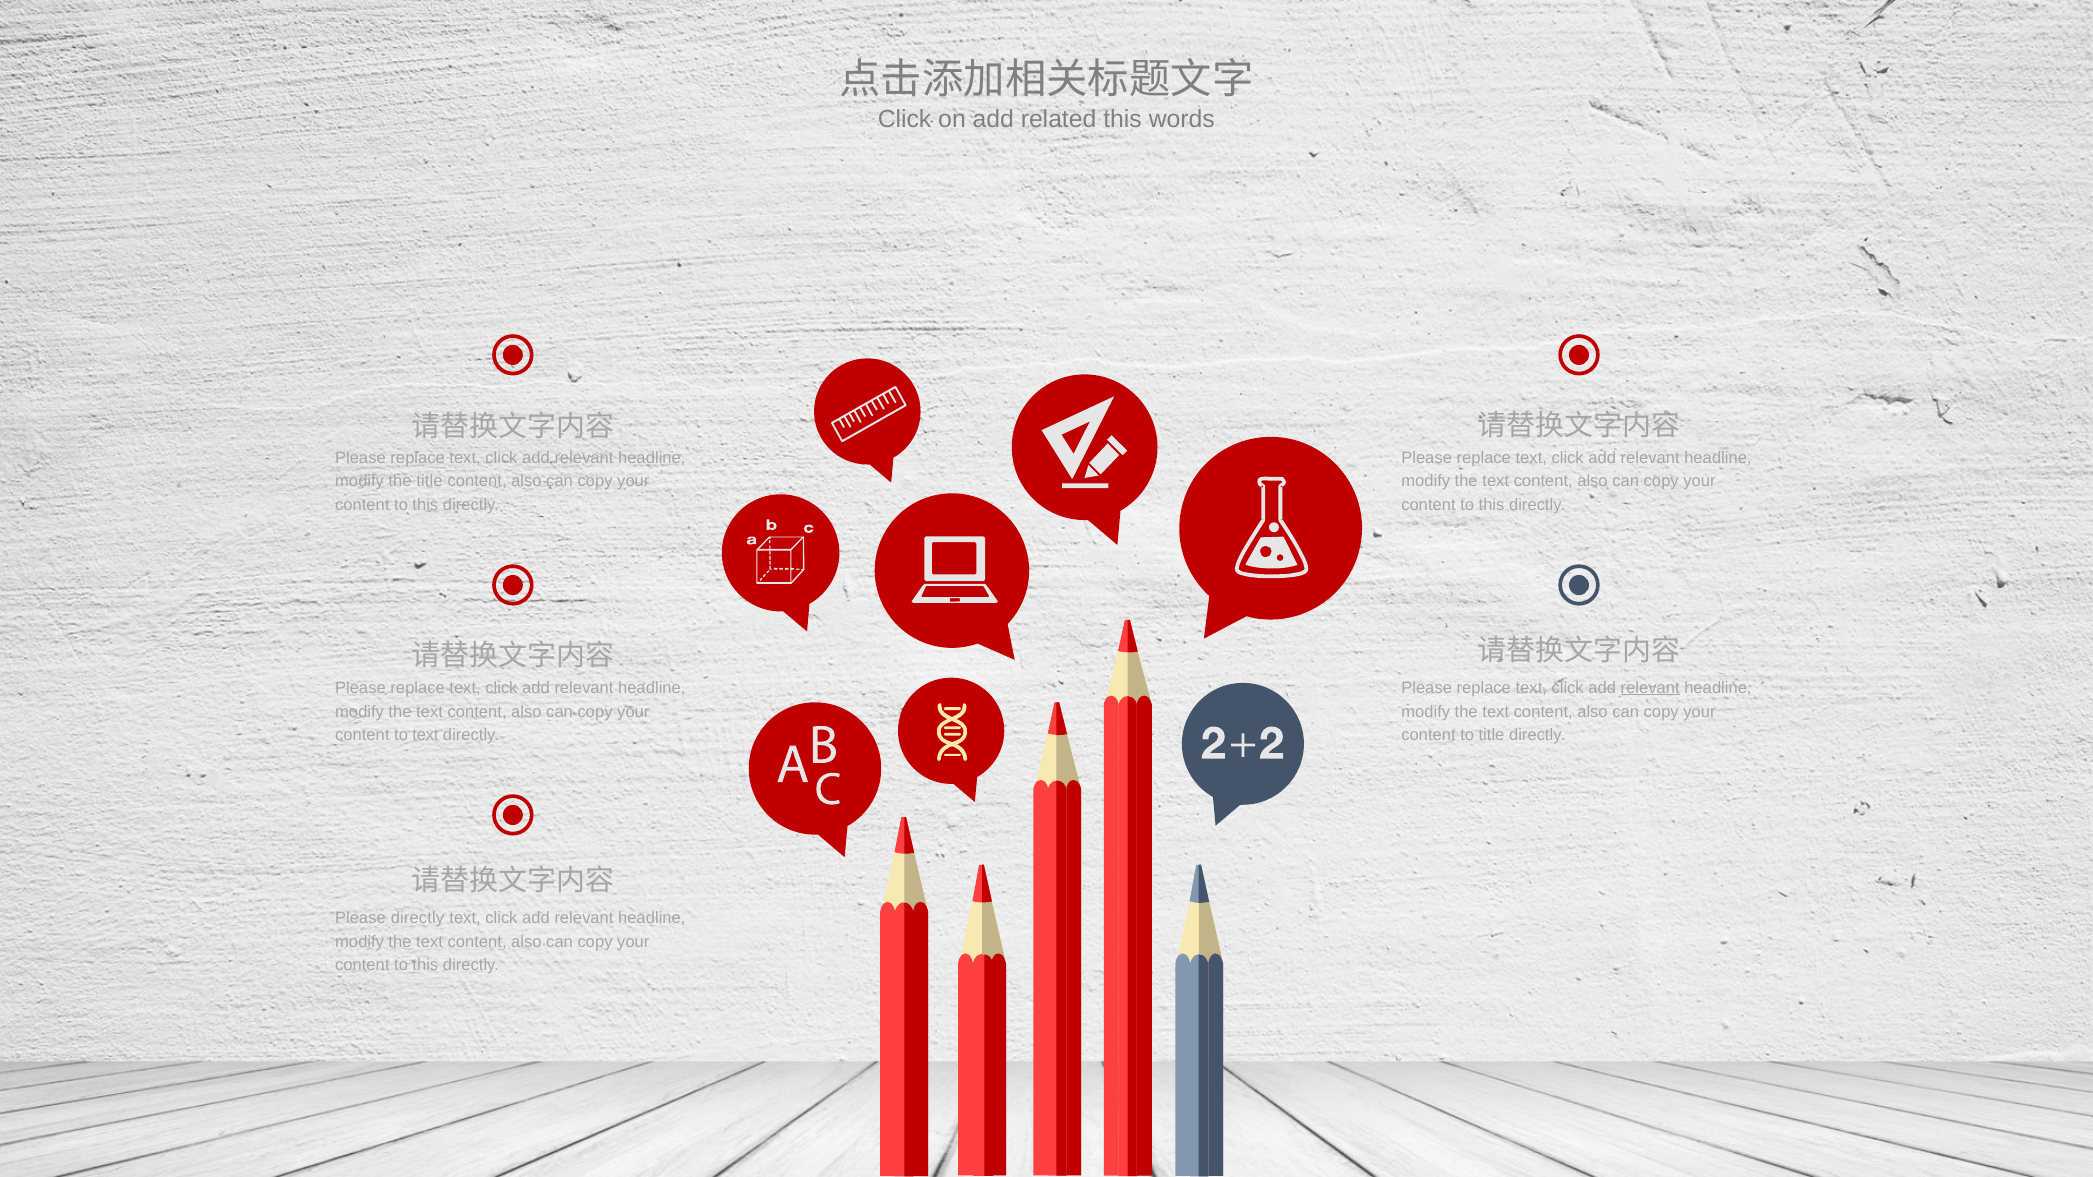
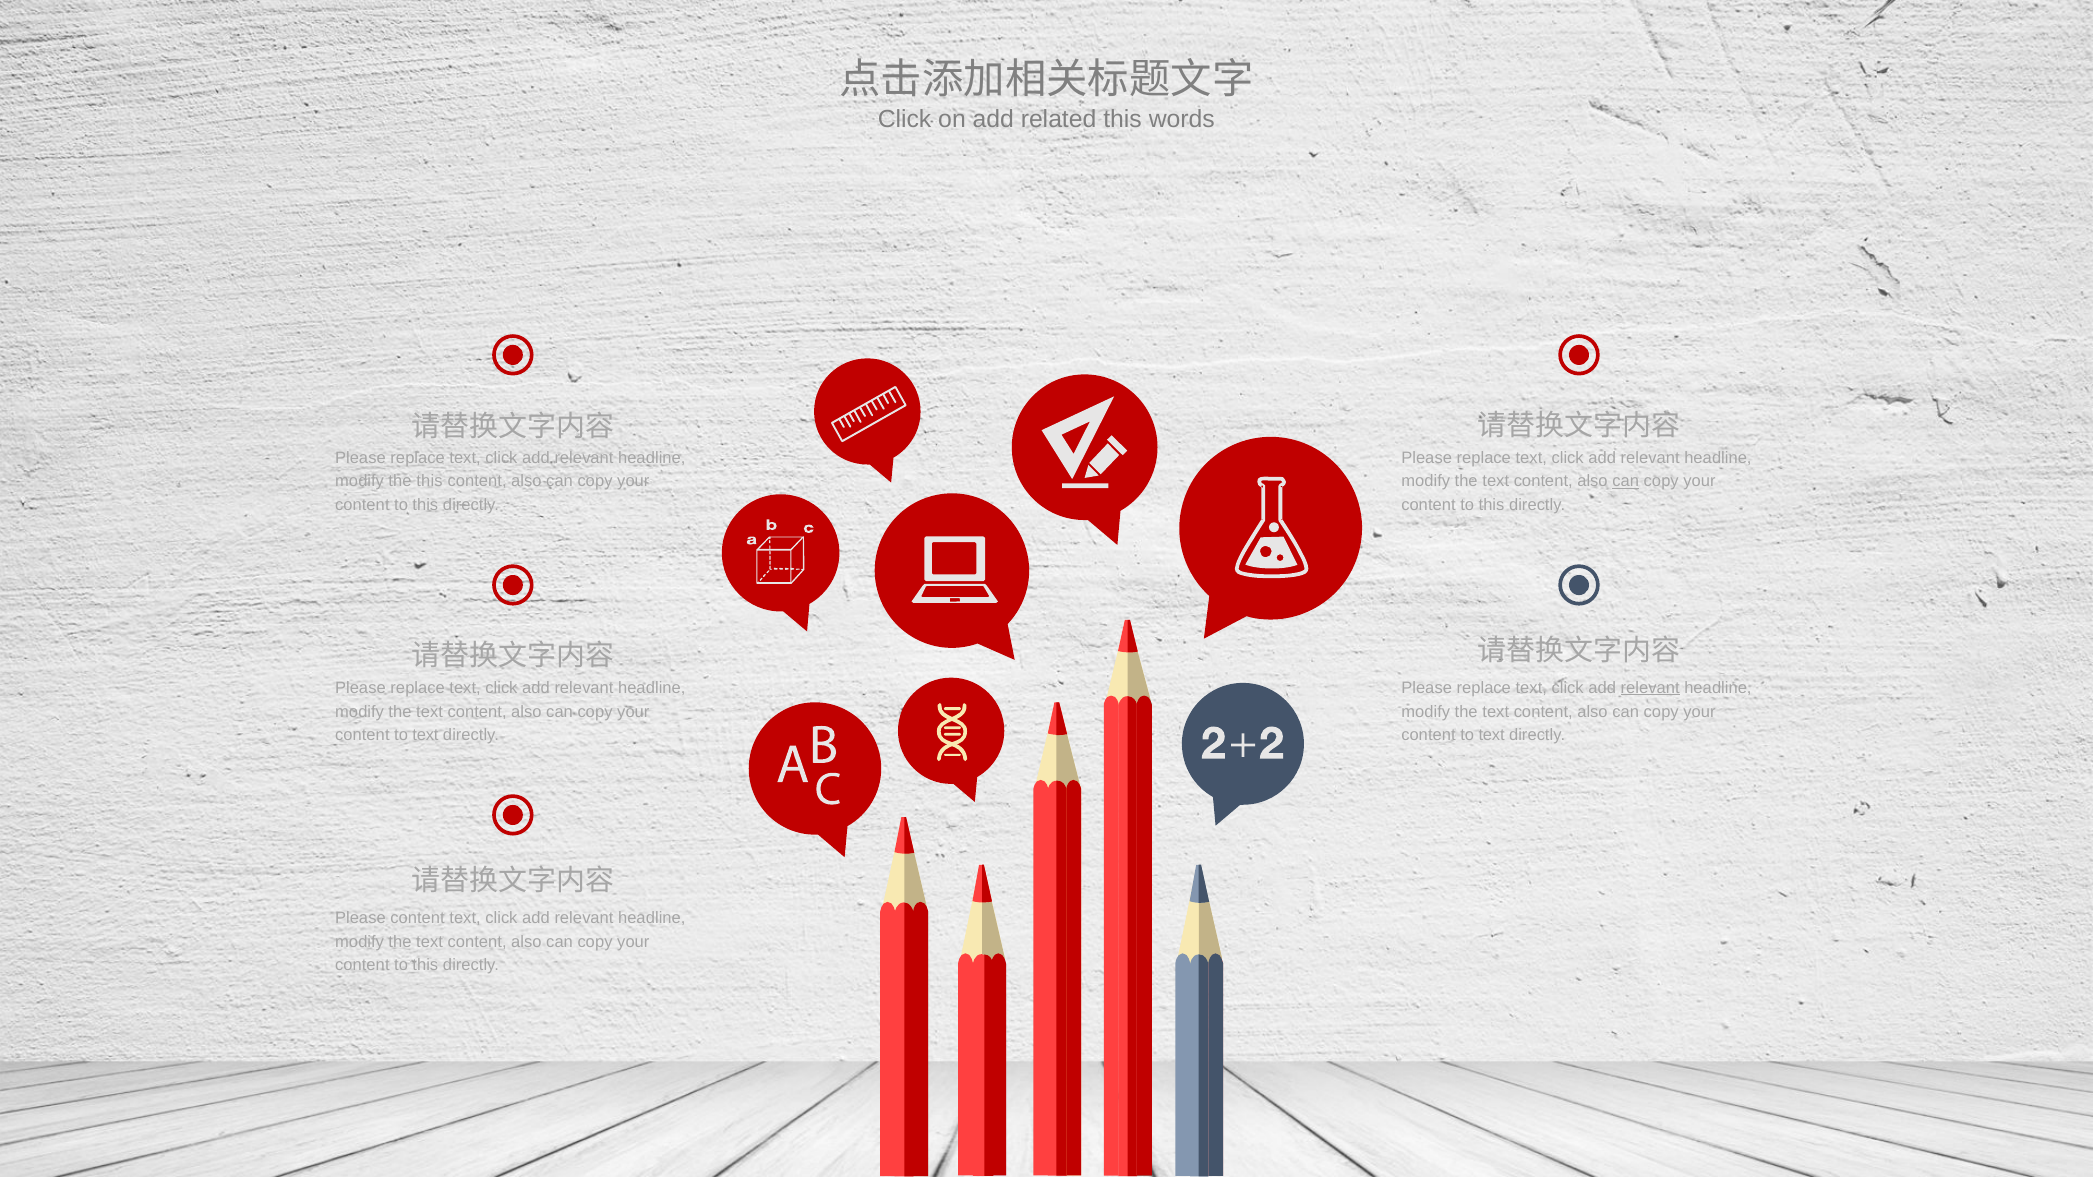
the title: title -> this (430, 482)
can underline: none -> present (1626, 482)
title: title -> text (1492, 735)
Please directly: directly -> content (418, 918)
